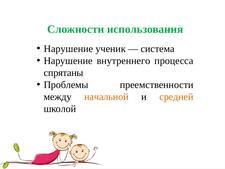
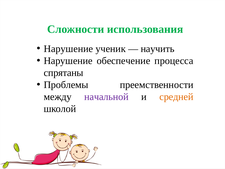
система: система -> научить (158, 49)
внутреннего: внутреннего -> обеспечение (124, 61)
начальной colour: orange -> purple (106, 97)
